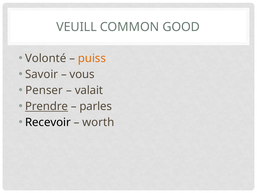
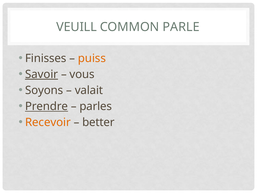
GOOD: GOOD -> PARLE (181, 27)
Volonté: Volonté -> Finisses (46, 58)
Savoir underline: none -> present (42, 74)
Penser: Penser -> Soyons (44, 90)
Recevoir colour: black -> orange (48, 122)
worth: worth -> better (98, 122)
